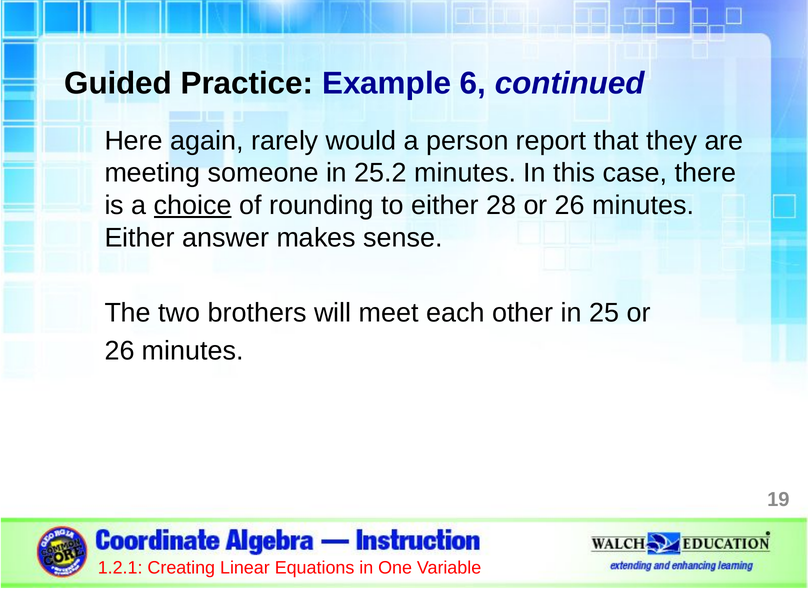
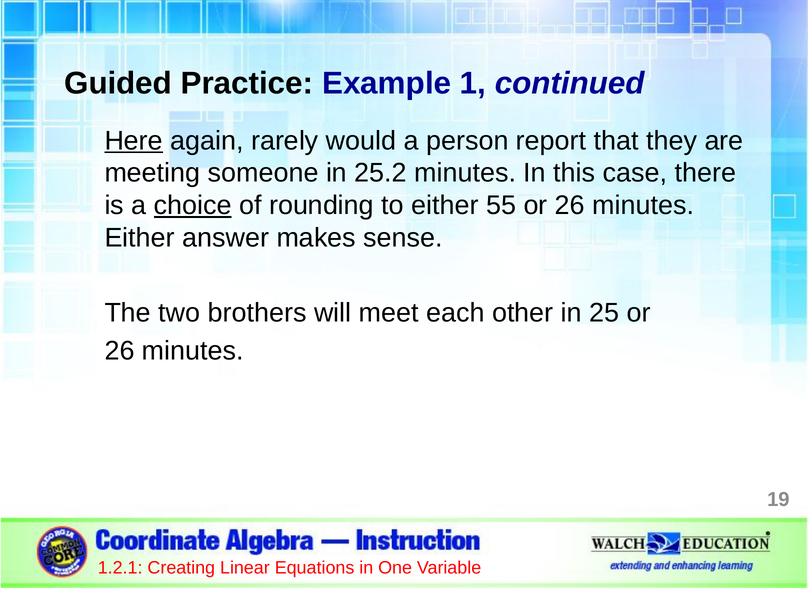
6: 6 -> 1 (473, 83)
Here underline: none -> present (134, 141)
28: 28 -> 55 (501, 205)
